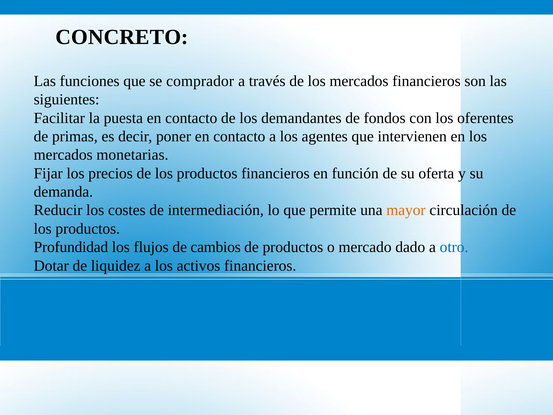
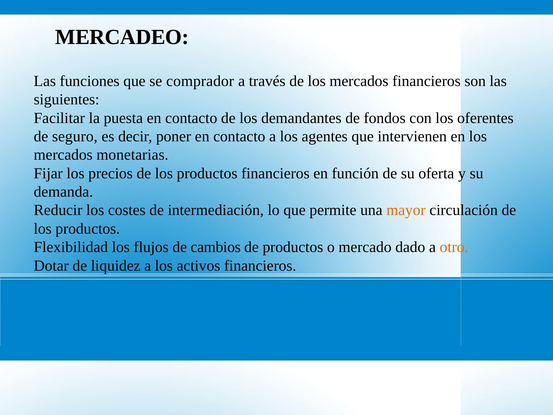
CONCRETO: CONCRETO -> MERCADEO (122, 37)
primas: primas -> seguro (75, 136)
Profundidad: Profundidad -> Flexibilidad (71, 247)
otro colour: blue -> orange (454, 247)
